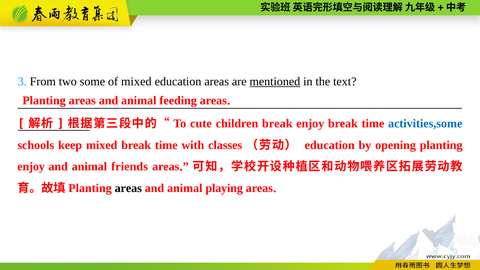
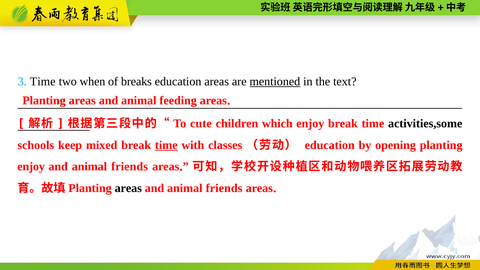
3 From: From -> Time (43, 81)
some: some -> when (92, 81)
of mixed: mixed -> breaks (136, 81)
children break: break -> which (277, 123)
activities,some colour: blue -> black (425, 123)
time underline: none -> present (166, 145)
playing: playing -> friends (224, 188)
